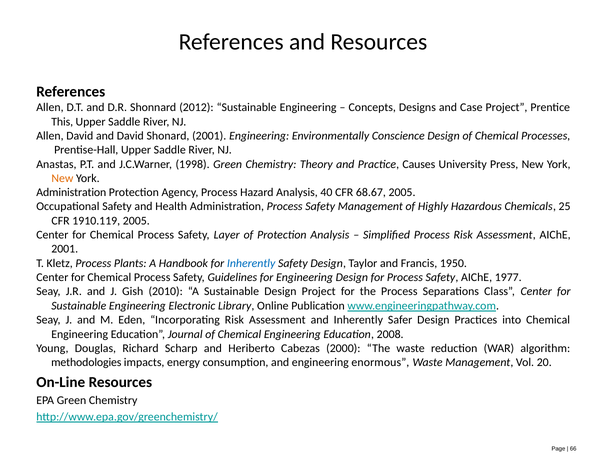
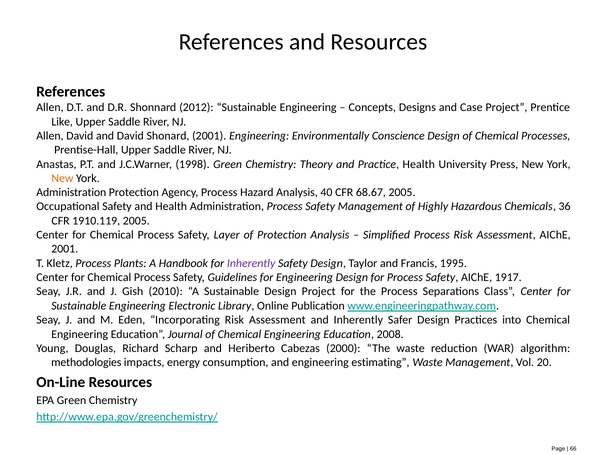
This: This -> Like (62, 122)
Practice Causes: Causes -> Health (419, 164)
25: 25 -> 36 (565, 207)
Inherently colour: blue -> purple (251, 263)
1950: 1950 -> 1995 (453, 263)
1977: 1977 -> 1917 (508, 278)
enormous: enormous -> estimating (380, 363)
